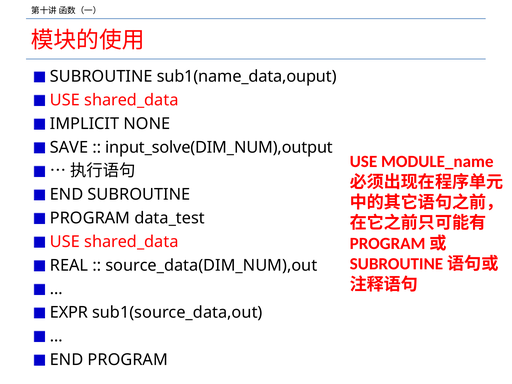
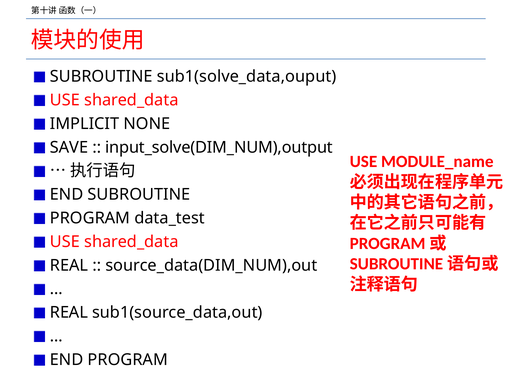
sub1(name_data,ouput: sub1(name_data,ouput -> sub1(solve_data,ouput (247, 76)
EXPR: EXPR -> REAL (69, 313)
